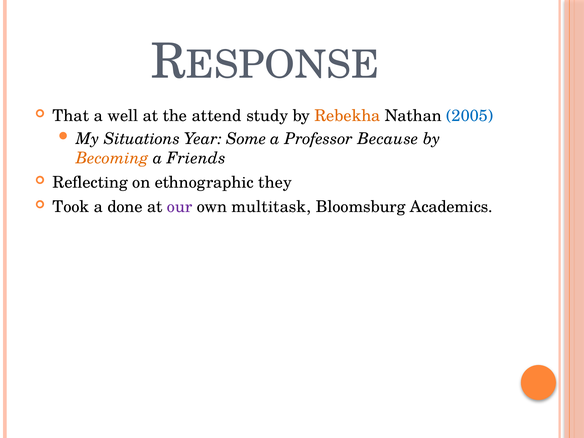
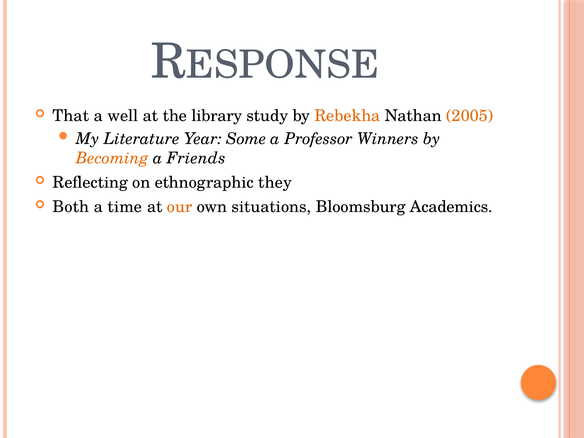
attend: attend -> library (217, 116)
2005 colour: blue -> orange (470, 116)
Situations: Situations -> Literature (142, 139)
Because: Because -> Winners (388, 139)
Took: Took -> Both (71, 207)
done: done -> time (125, 207)
our colour: purple -> orange (180, 207)
multitask: multitask -> situations (271, 207)
